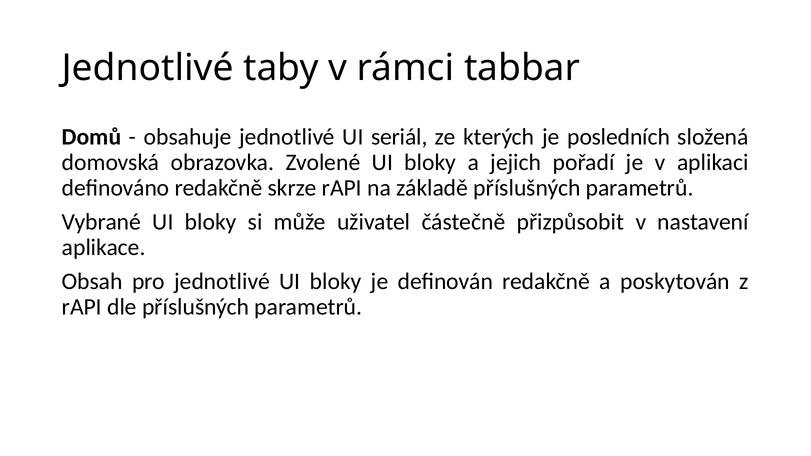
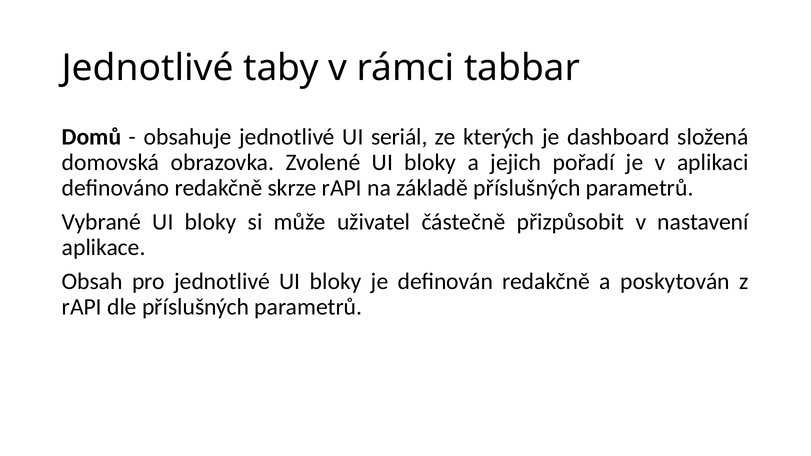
posledních: posledních -> dashboard (619, 137)
